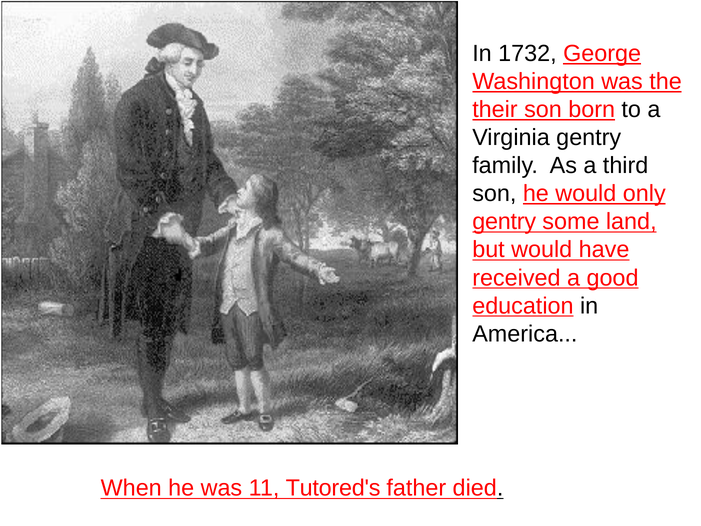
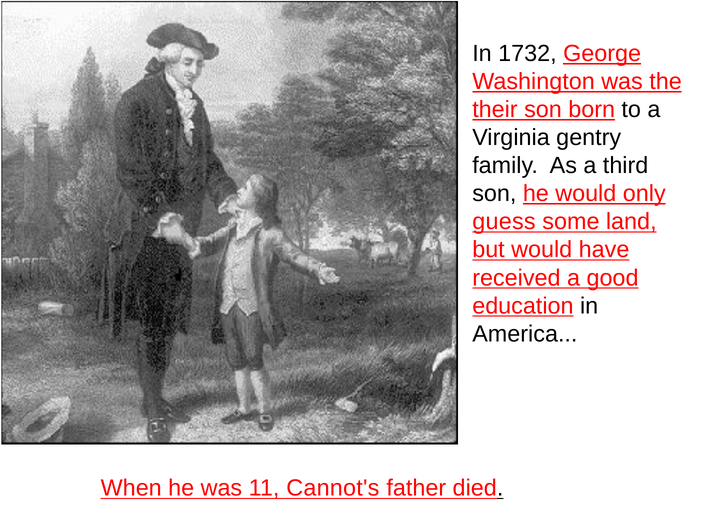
gentry: gentry -> guess (504, 222)
Tutored's: Tutored's -> Cannot's (333, 488)
